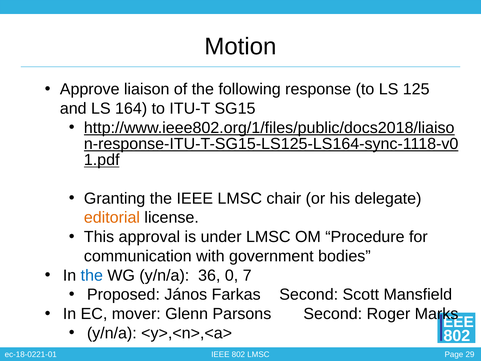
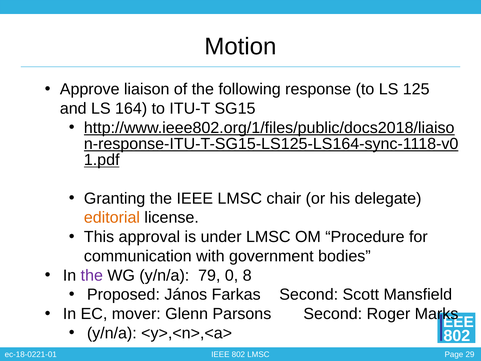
the colour: blue -> purple (92, 275)
36: 36 -> 79 (209, 275)
7: 7 -> 8 (247, 275)
